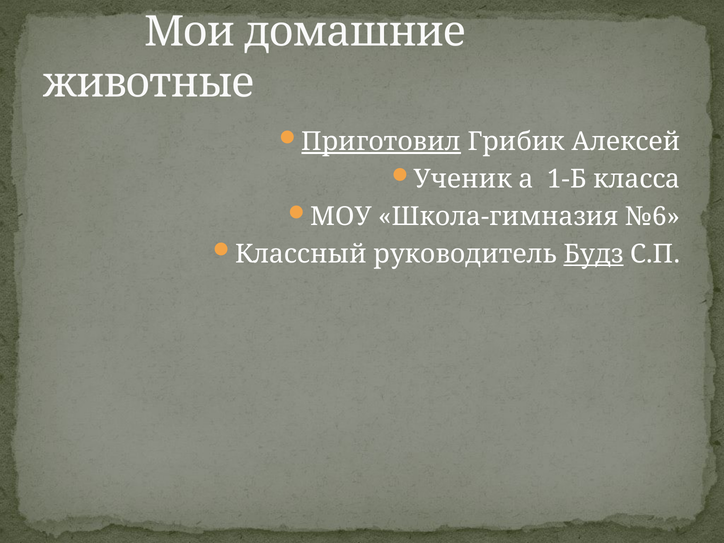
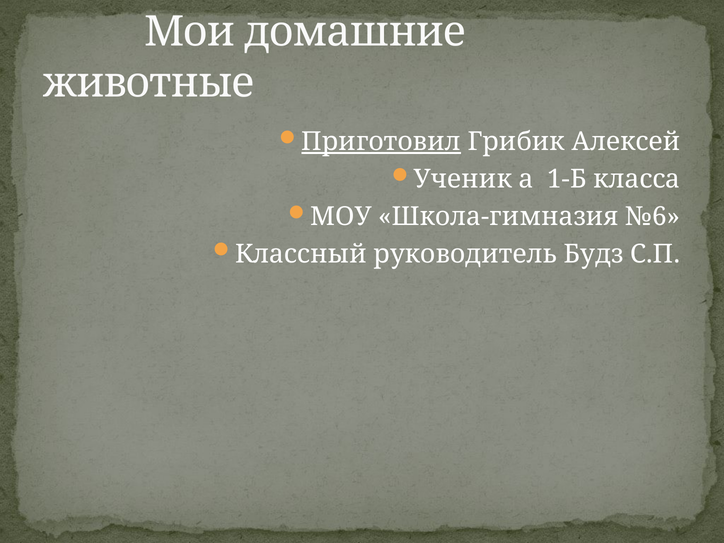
Будз underline: present -> none (594, 254)
